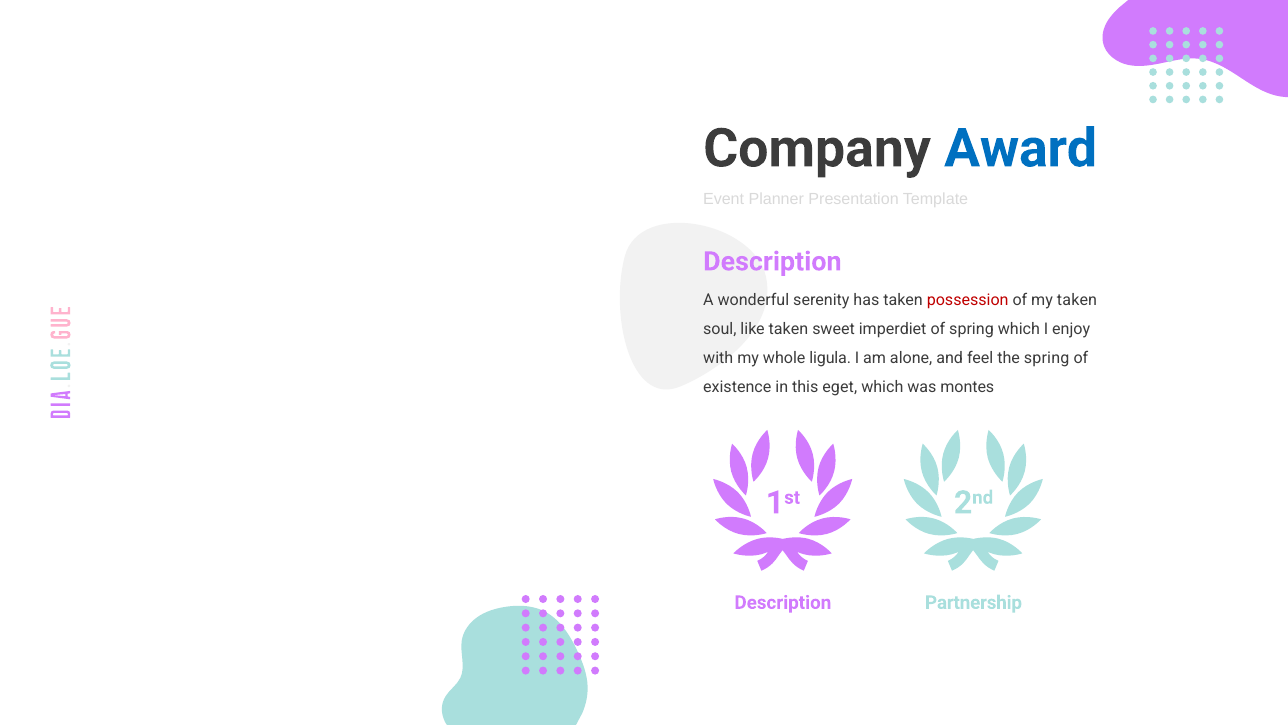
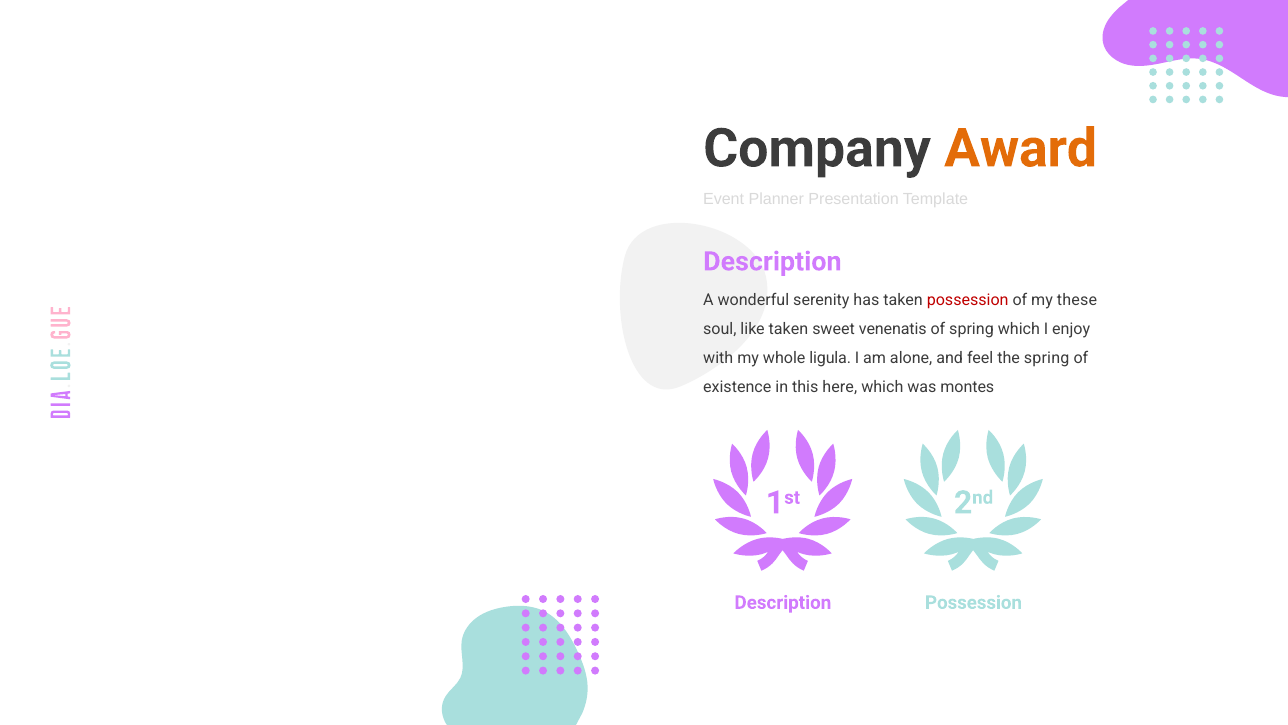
Award colour: blue -> orange (1021, 149)
my taken: taken -> these (1077, 300)
imperdiet: imperdiet -> venenatis (893, 329)
eget: eget -> here (840, 387)
Partnership: Partnership -> Possession (973, 602)
